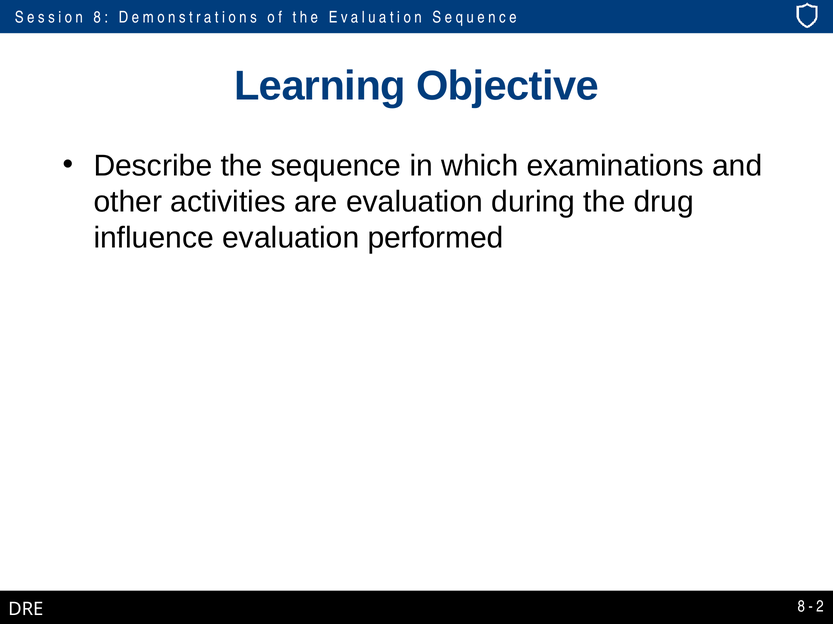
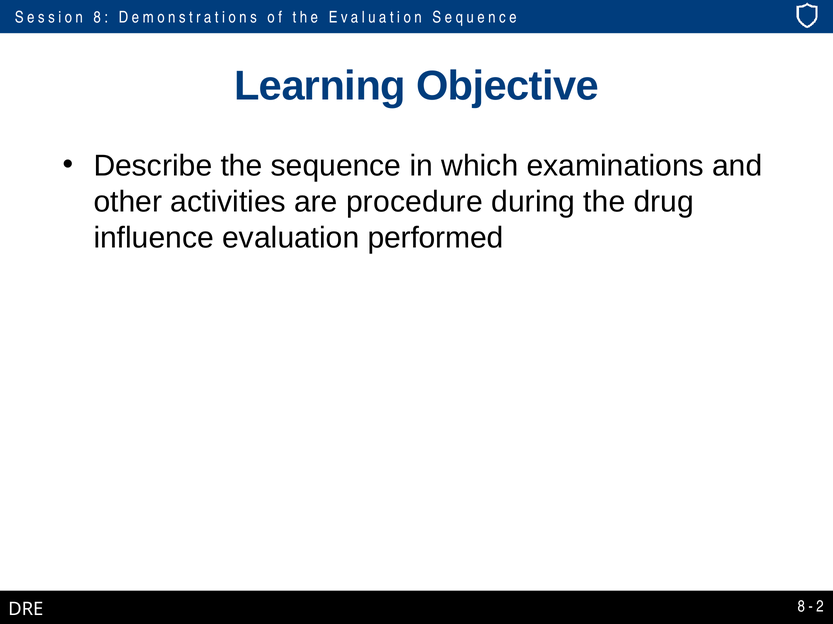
are evaluation: evaluation -> procedure (414, 202)
